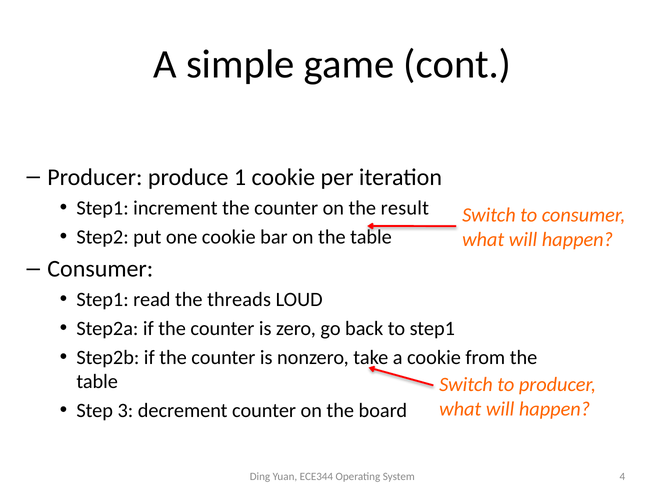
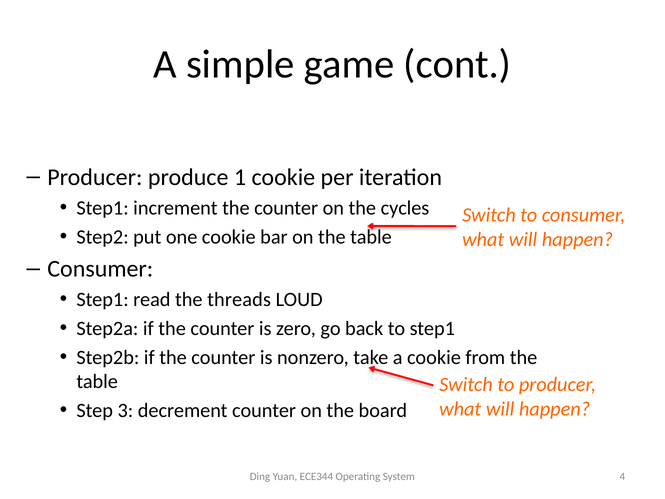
result: result -> cycles (405, 208)
